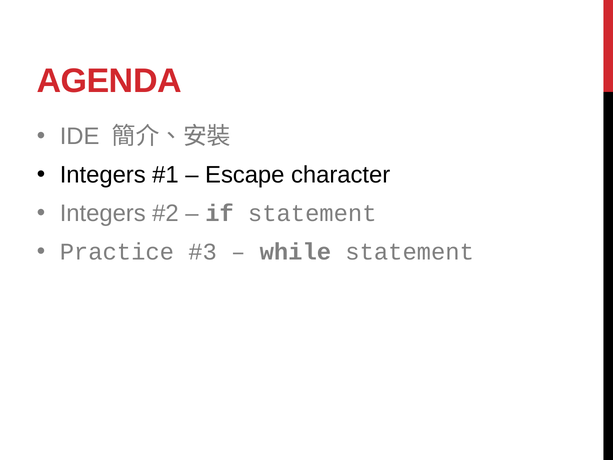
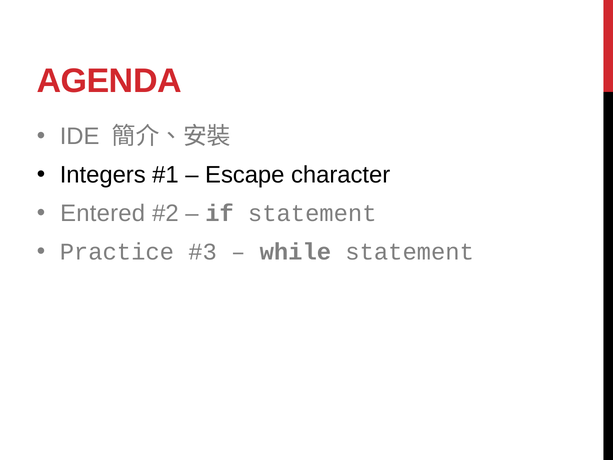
Integers: Integers -> Entered (103, 213)
